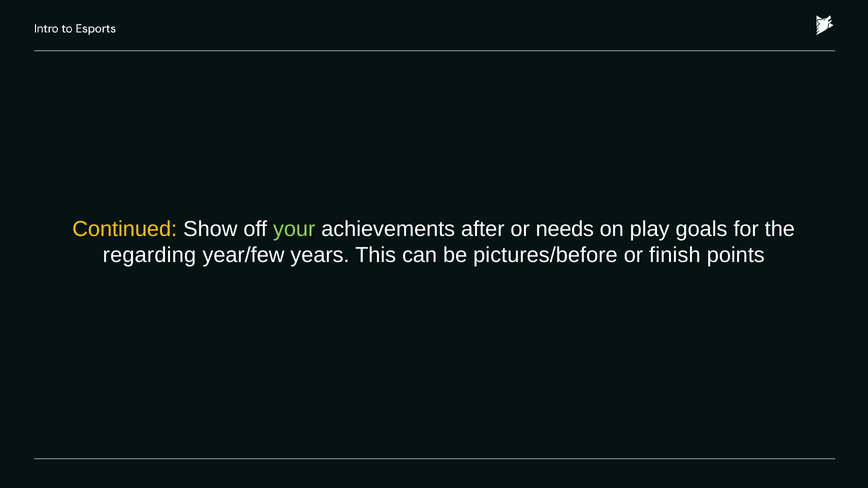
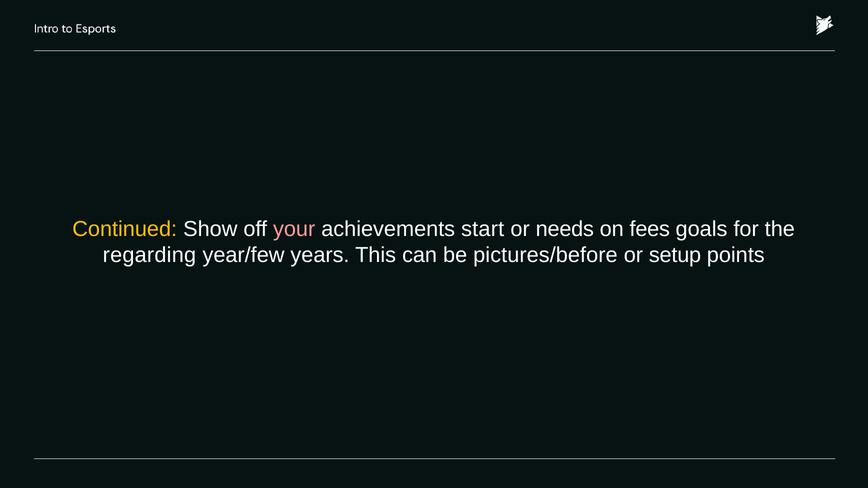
your colour: light green -> pink (294, 229)
after: after -> start (483, 229)
play: play -> fees (650, 229)
finish: finish -> setup (675, 255)
